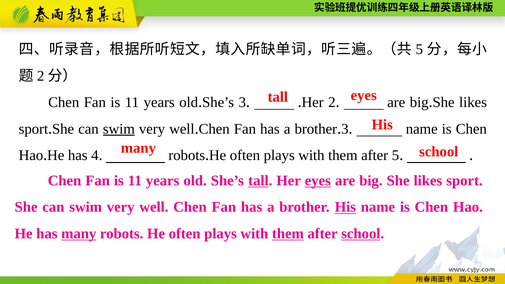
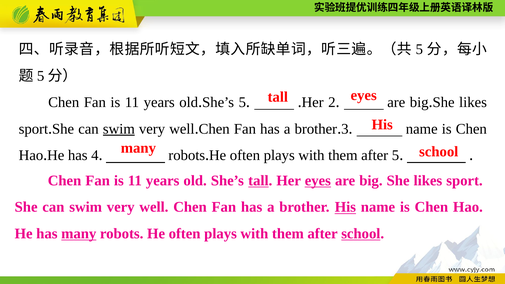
2: 2 -> 5 (41, 76)
She’s 3: 3 -> 5 (242, 102)
them underline: present -> none (288, 234)
